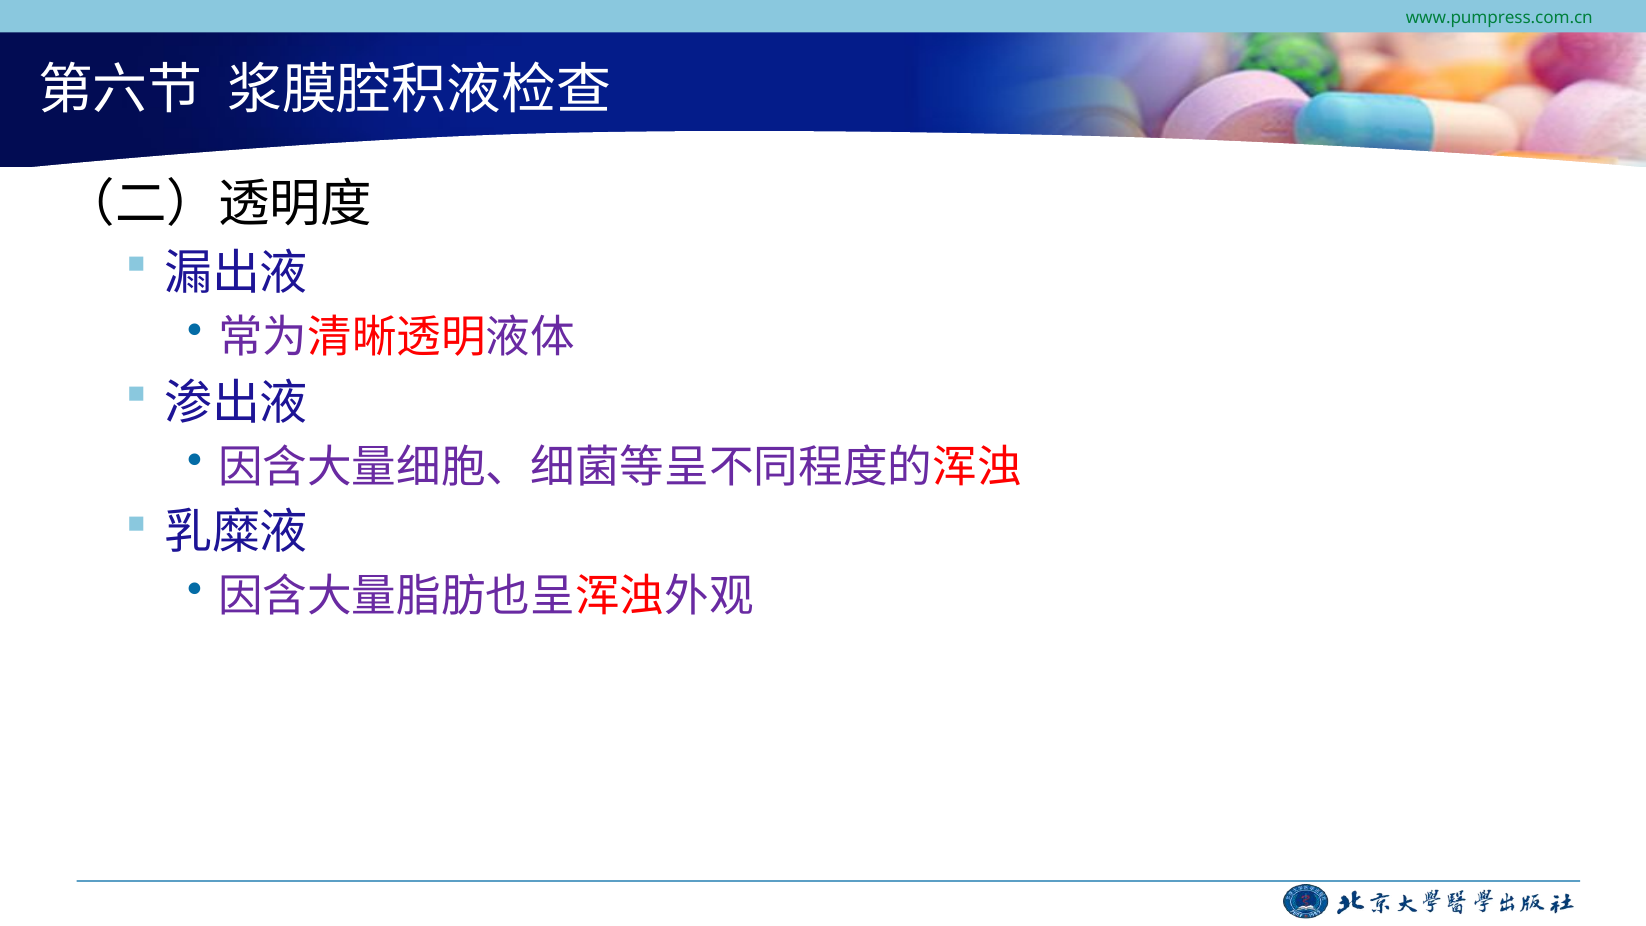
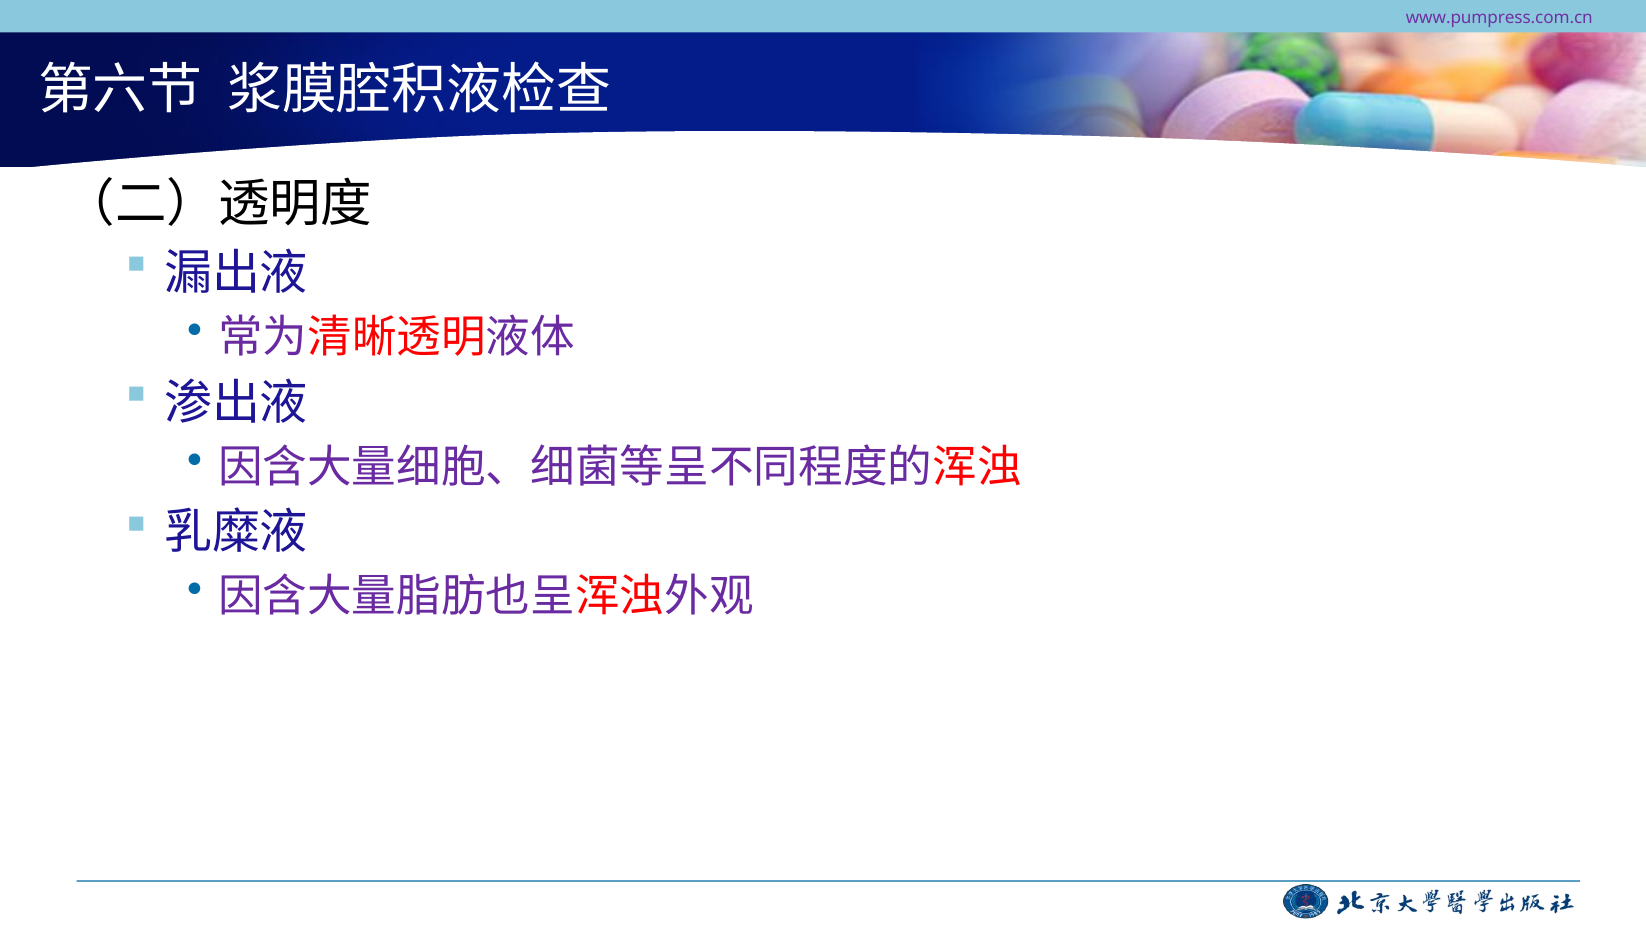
www.pumpress.com.cn colour: green -> purple (1499, 18)
